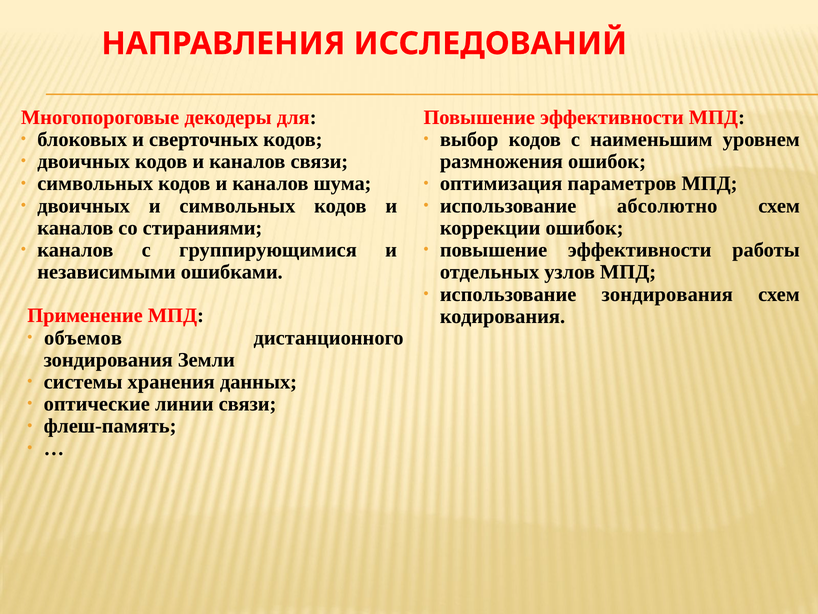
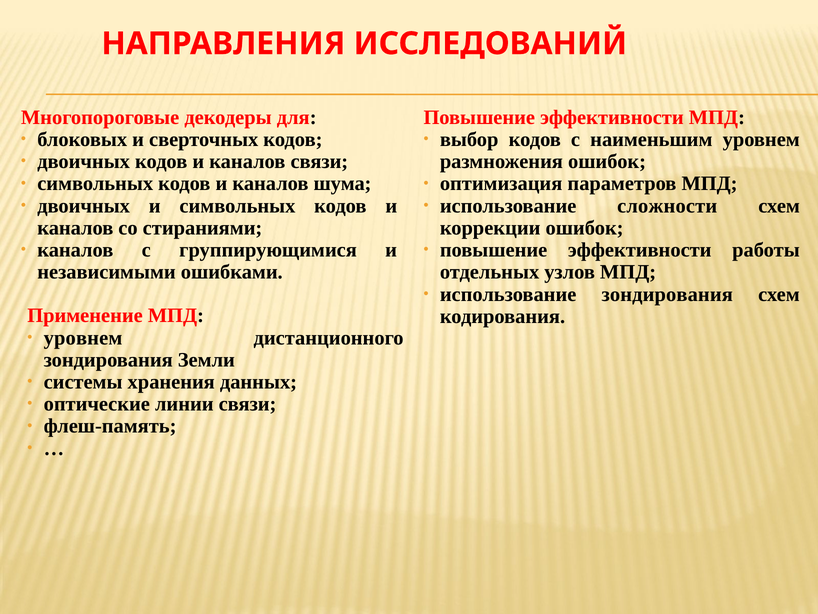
абсолютно: абсолютно -> сложности (667, 206)
объемов: объемов -> уровнем (83, 337)
